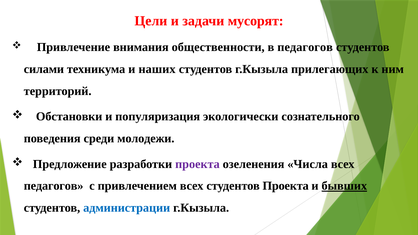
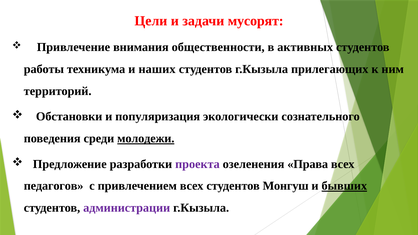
в педагогов: педагогов -> активных (305, 47)
силами: силами -> работы (44, 69)
молодежи underline: none -> present (146, 139)
Числа: Числа -> Права (308, 164)
студентов Проекта: Проекта -> Монгуш (286, 186)
администрации colour: blue -> purple (127, 208)
